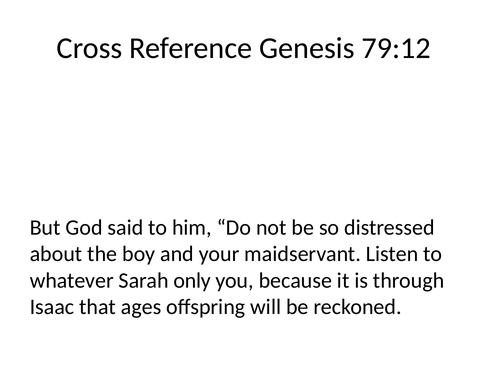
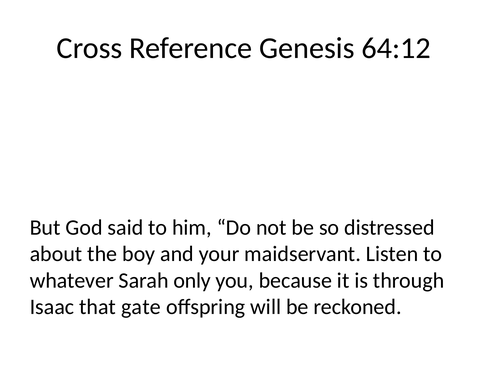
79:12: 79:12 -> 64:12 (396, 48)
ages: ages -> gate (141, 306)
